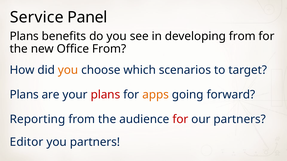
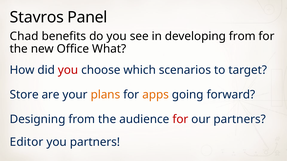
Service: Service -> Stavros (37, 17)
Plans: Plans -> Chad (24, 36)
Office From: From -> What (109, 49)
you colour: orange -> red (68, 70)
Plans: Plans -> Store (24, 95)
plans colour: red -> orange (105, 95)
Reporting: Reporting -> Designing (38, 120)
